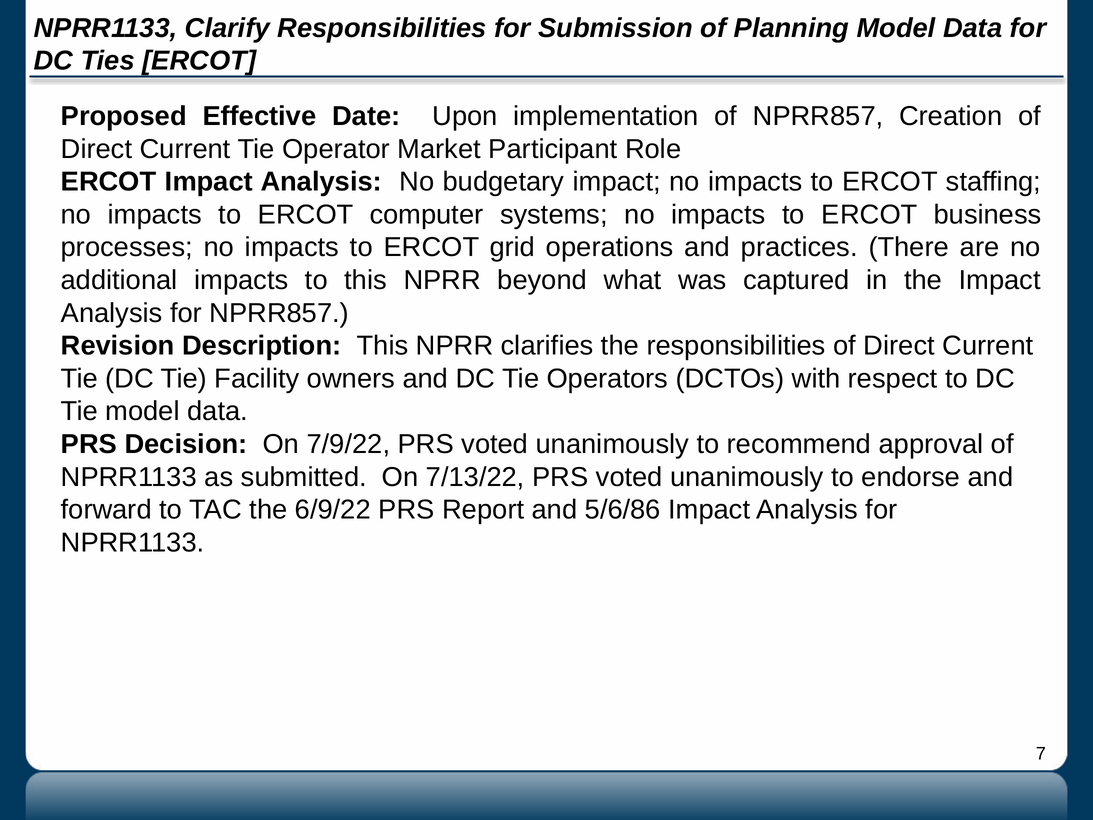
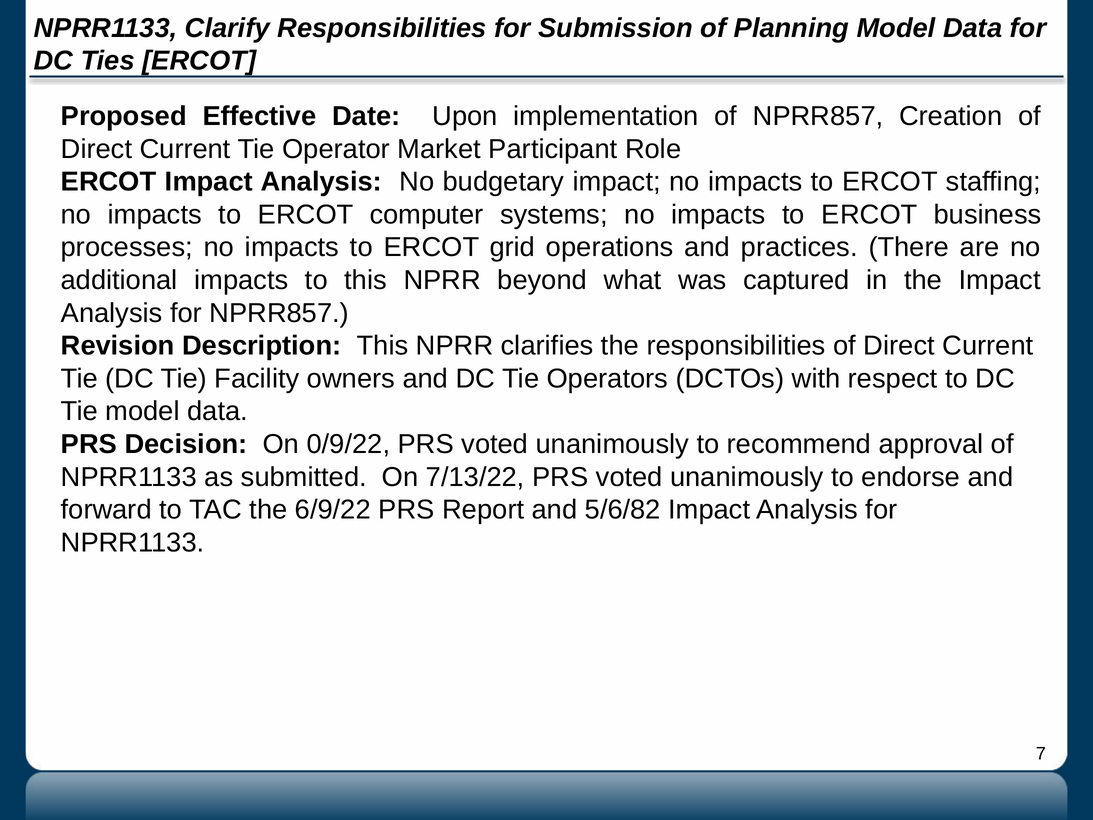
7/9/22: 7/9/22 -> 0/9/22 (348, 444)
5/6/86: 5/6/86 -> 5/6/82 (623, 510)
